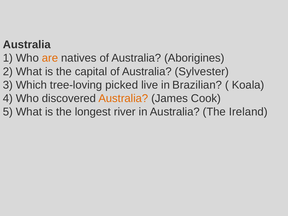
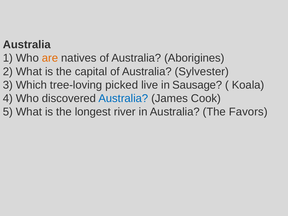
Brazilian: Brazilian -> Sausage (197, 85)
Australia colour: orange -> blue (123, 98)
Ireland: Ireland -> Favors (248, 112)
